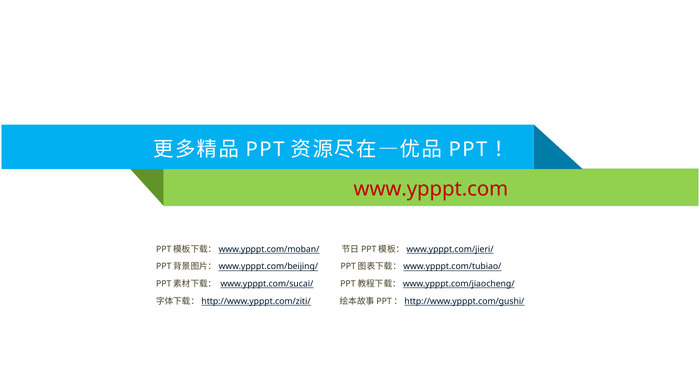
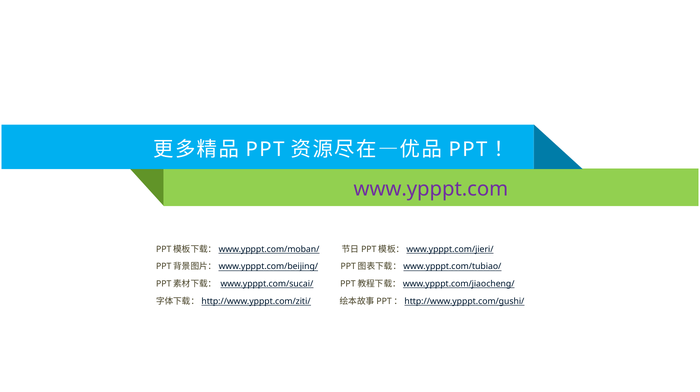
www.ypppt.com colour: red -> purple (431, 189)
